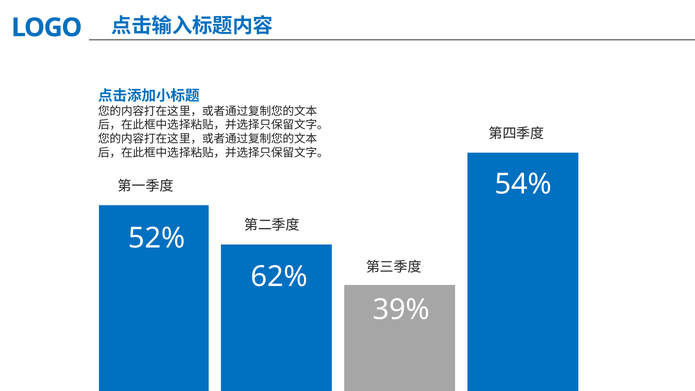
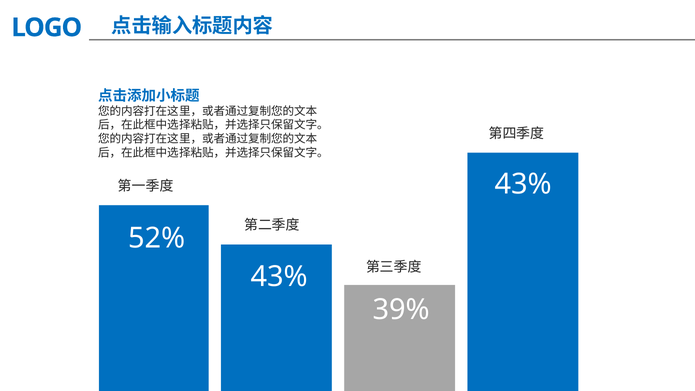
54%: 54% -> 43% (523, 184)
62%: 62% -> 43% (279, 277)
